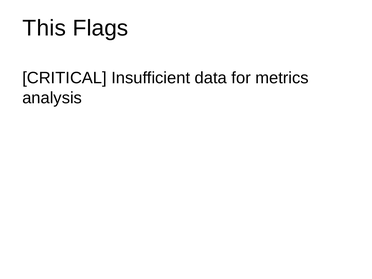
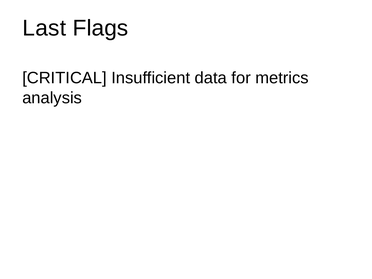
This: This -> Last (44, 28)
